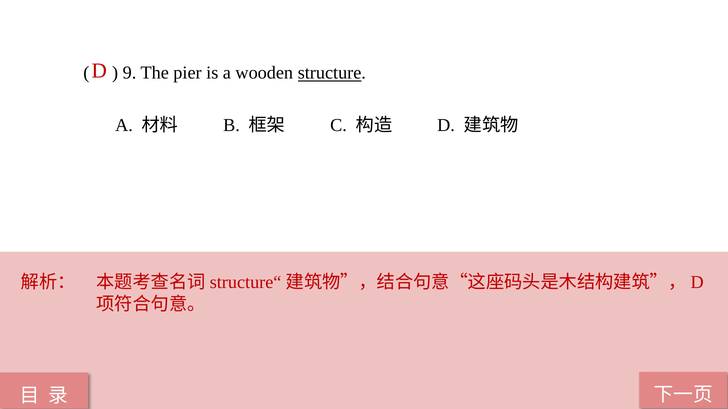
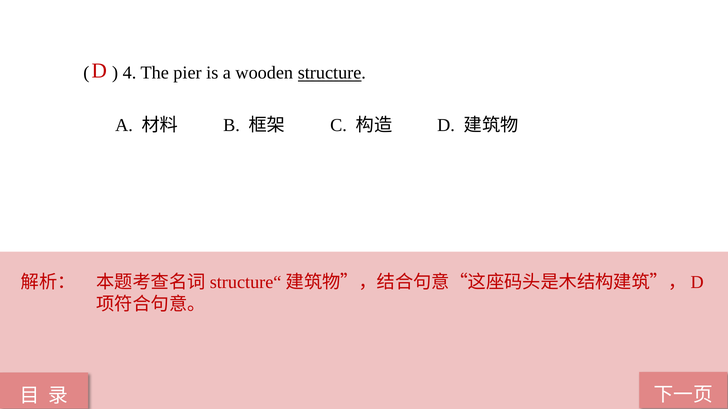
9: 9 -> 4 (130, 73)
